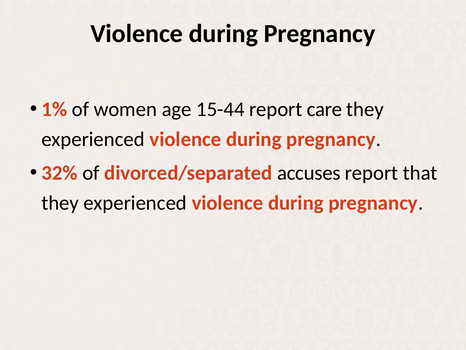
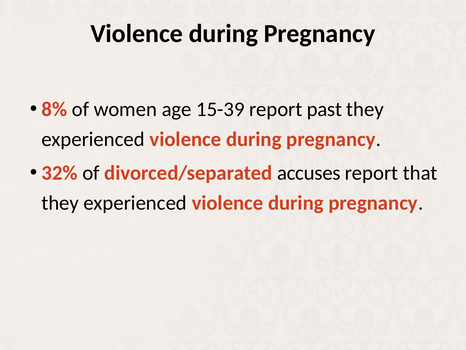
1%: 1% -> 8% (54, 109)
15-44: 15-44 -> 15-39 (220, 109)
care: care -> past (324, 109)
